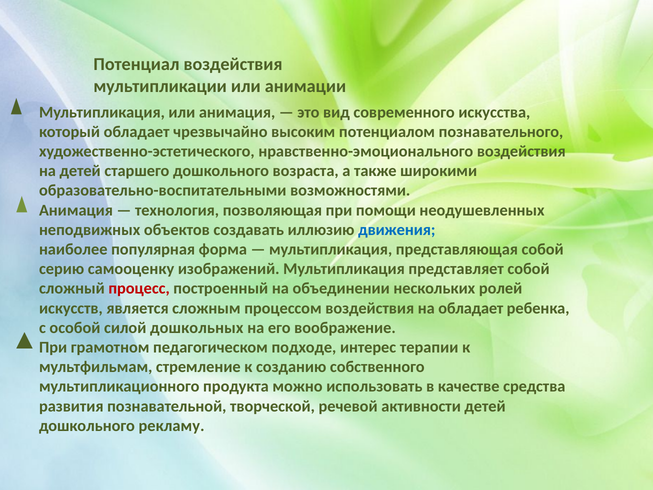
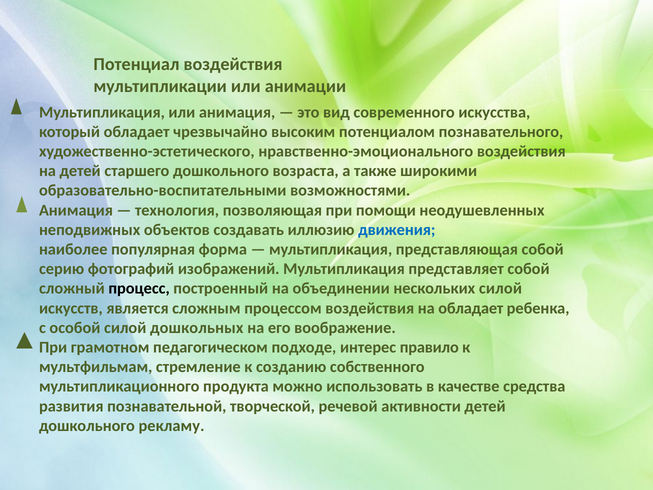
самооценку: самооценку -> фотографий (131, 269)
процесс colour: red -> black (139, 288)
нескольких ролей: ролей -> силой (500, 288)
терапии: терапии -> правило (429, 347)
